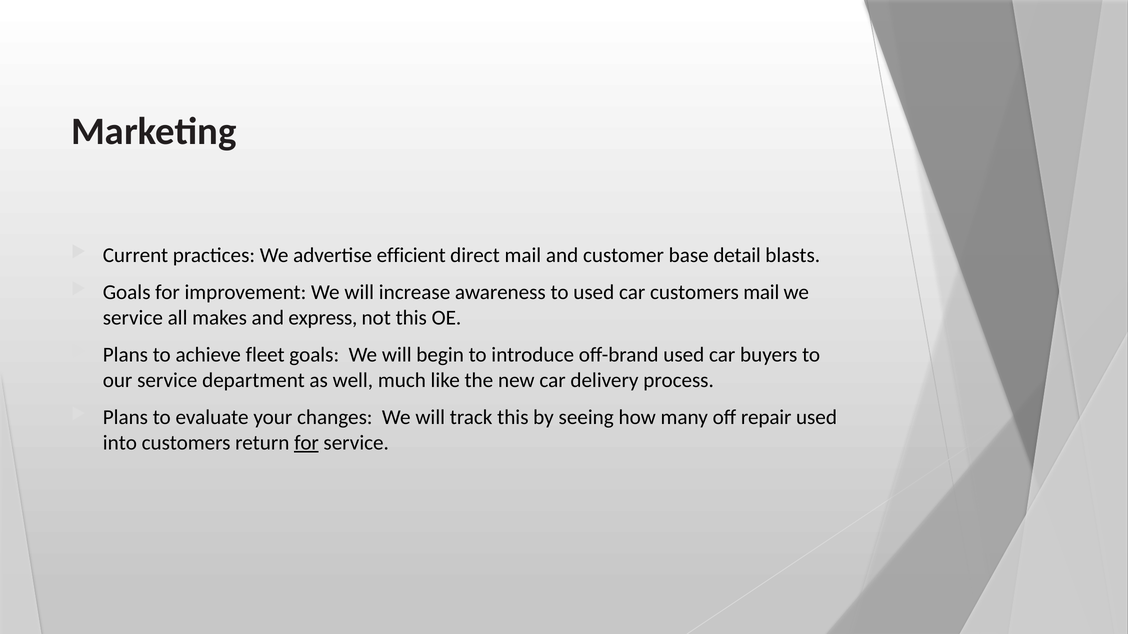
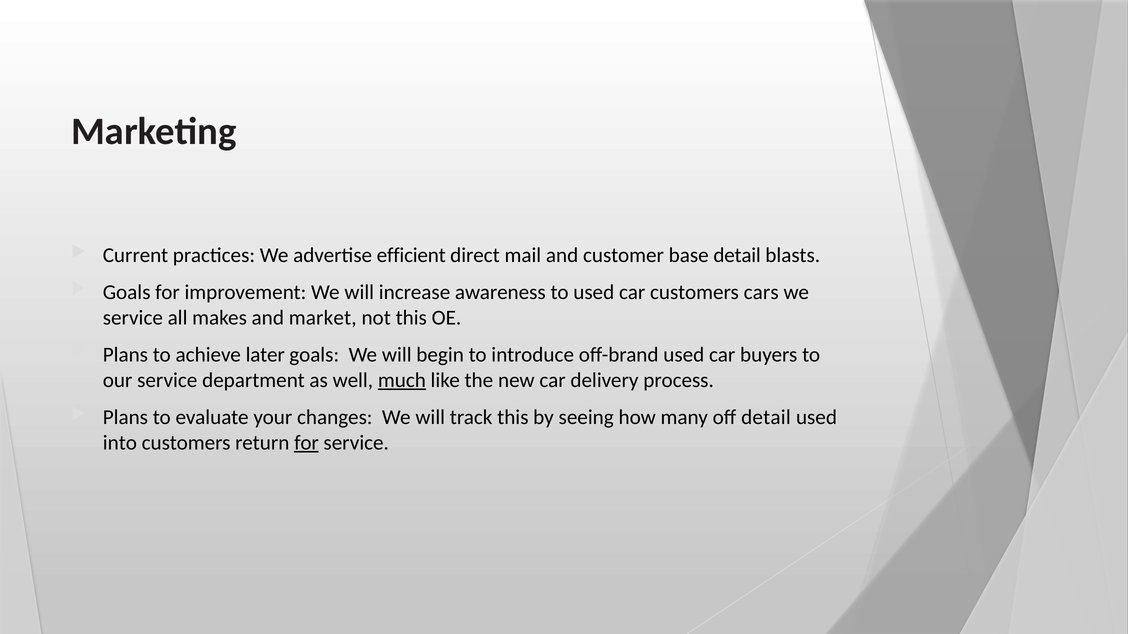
customers mail: mail -> cars (761, 293)
express: express -> market (323, 318)
fleet: fleet -> later (265, 355)
much underline: none -> present (402, 380)
off repair: repair -> detail (766, 418)
